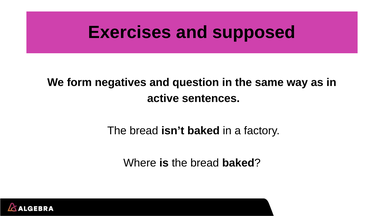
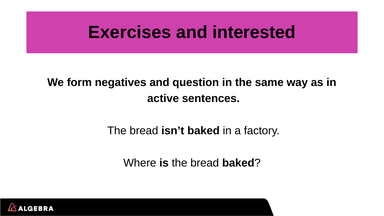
supposed: supposed -> interested (254, 32)
